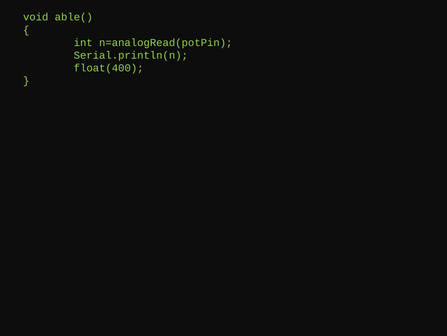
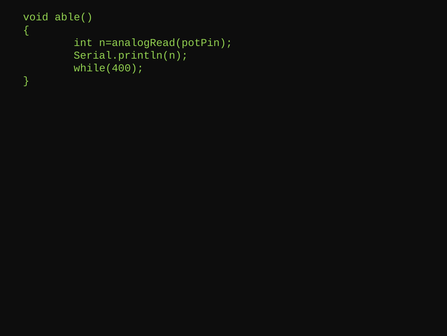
float(400: float(400 -> while(400 (109, 68)
